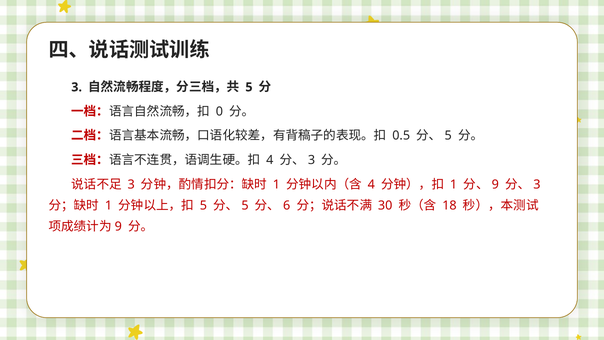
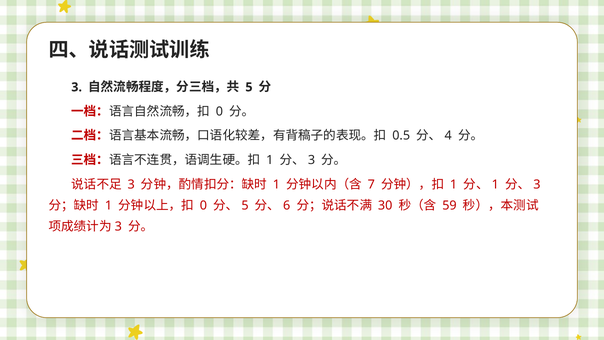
5: 5 -> 4 (448, 136)
4: 4 -> 1 (270, 160)
4: 4 -> 7 (371, 184)
9: 9 -> 1 (495, 184)
5: 5 -> 0 (203, 205)
18: 18 -> 59 (449, 205)
9: 9 -> 3 (118, 226)
